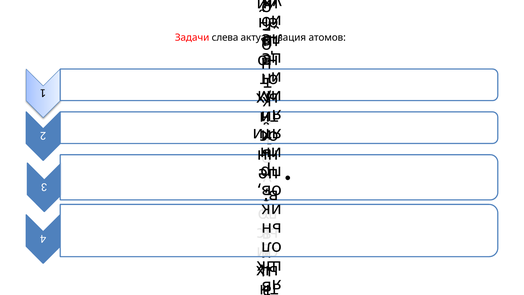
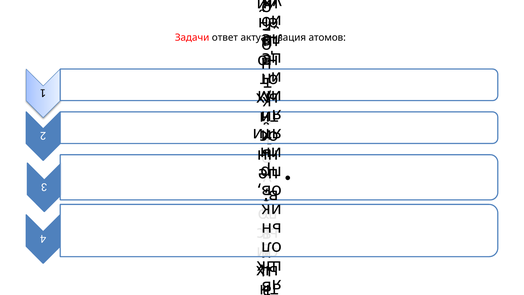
слева: слева -> ответ (225, 38)
